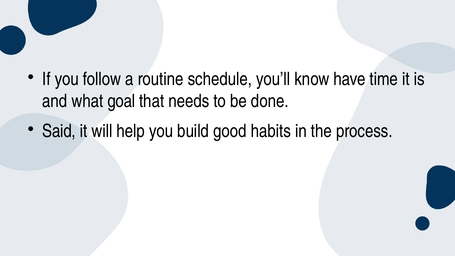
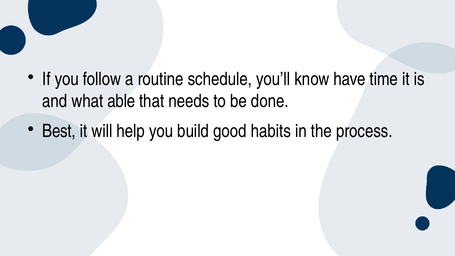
goal: goal -> able (121, 101)
Said: Said -> Best (59, 131)
